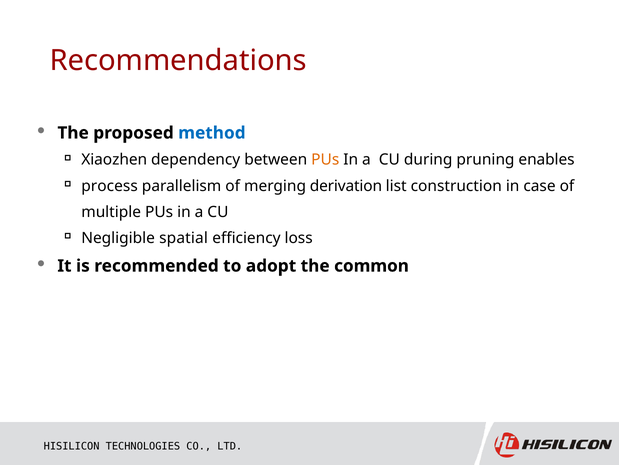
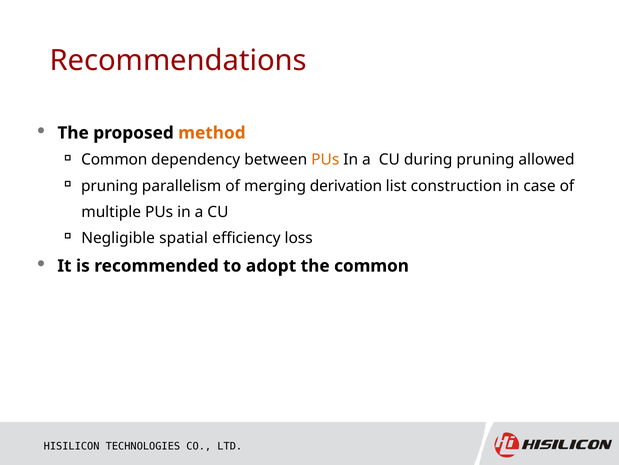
method colour: blue -> orange (212, 133)
Xiaozhen: Xiaozhen -> Common (114, 160)
enables: enables -> allowed (547, 160)
process: process -> pruning (110, 186)
